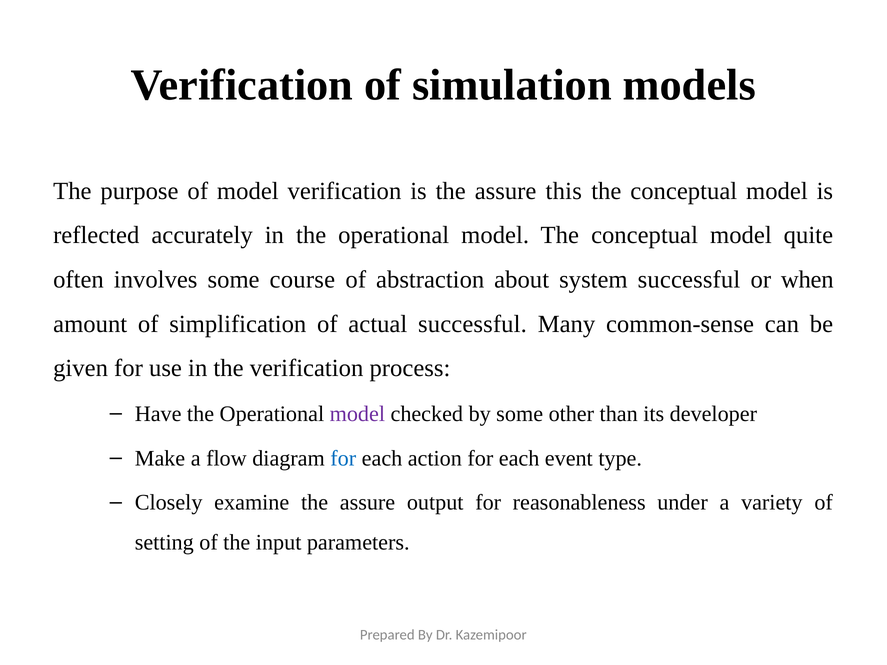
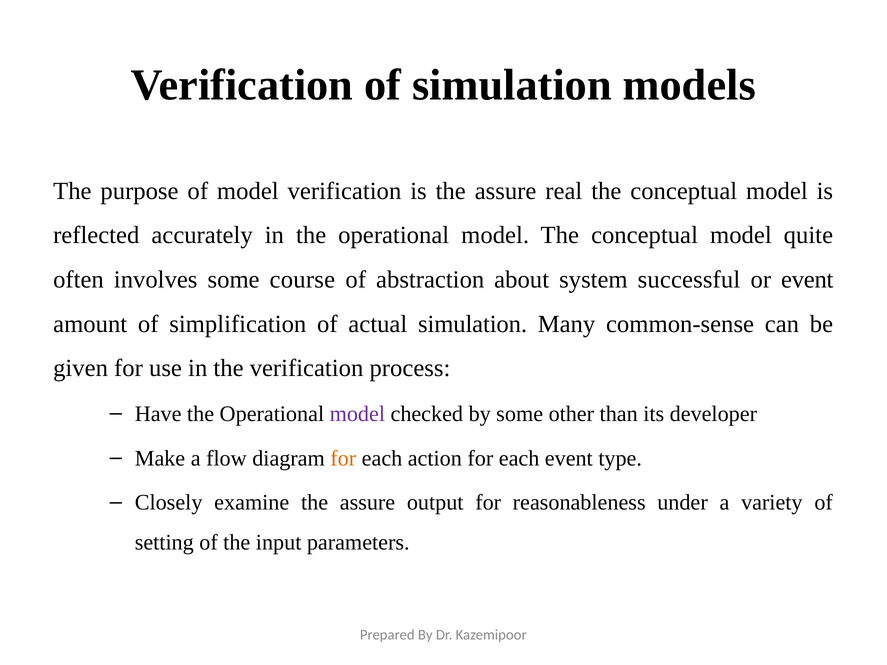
this: this -> real (564, 191)
or when: when -> event (807, 280)
actual successful: successful -> simulation (473, 324)
for colour: blue -> orange (343, 458)
